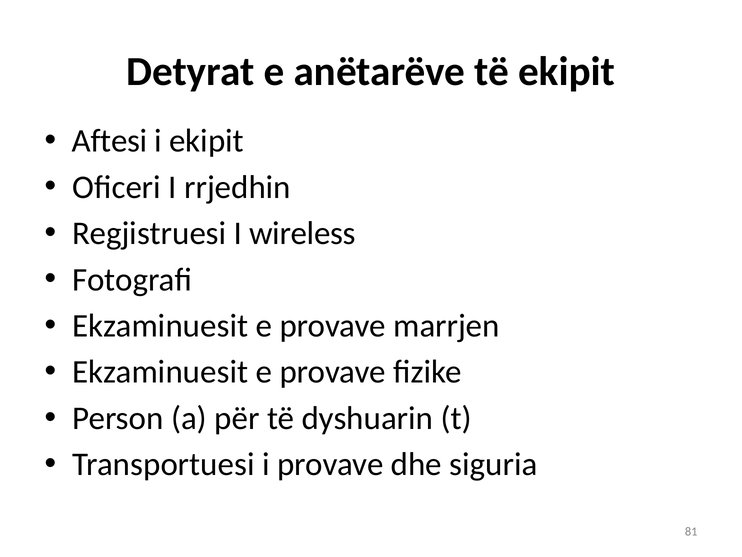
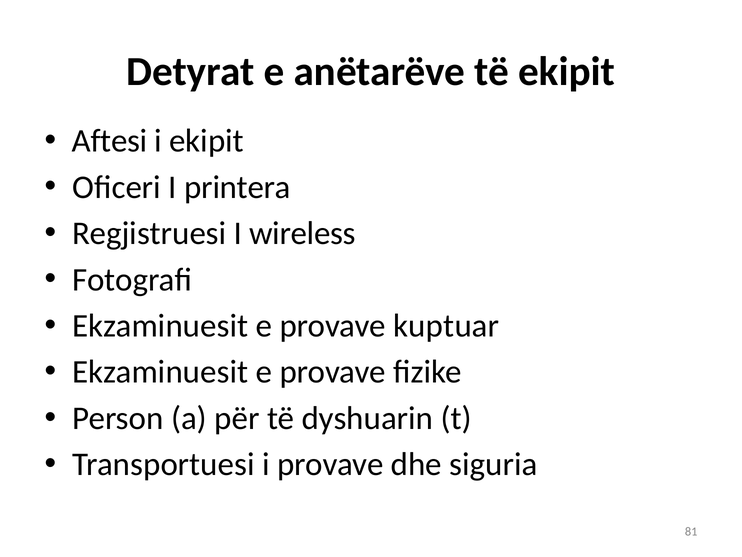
rrjedhin: rrjedhin -> printera (238, 187)
marrjen: marrjen -> kuptuar (446, 326)
